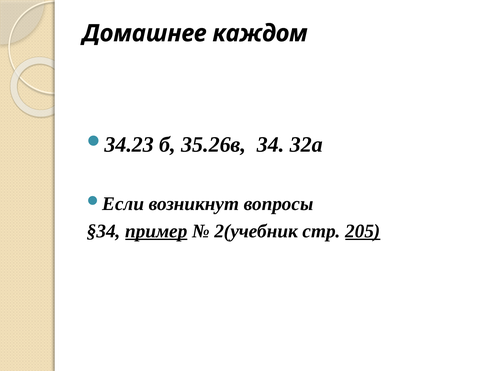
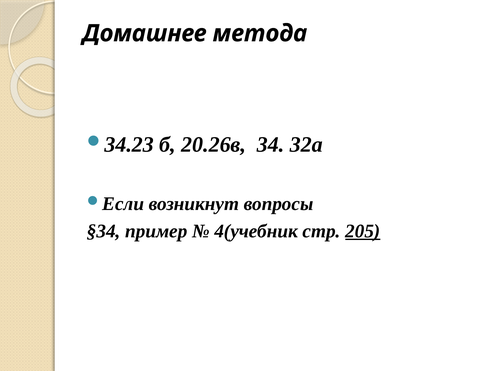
каждом: каждом -> метода (260, 33)
35.26в: 35.26в -> 20.26в (214, 144)
пример underline: present -> none (156, 231)
2(учебник: 2(учебник -> 4(учебник (256, 231)
